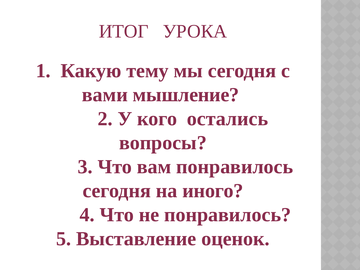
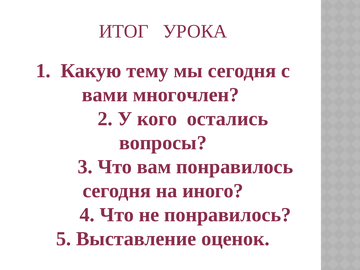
мышление: мышление -> многочлен (186, 95)
